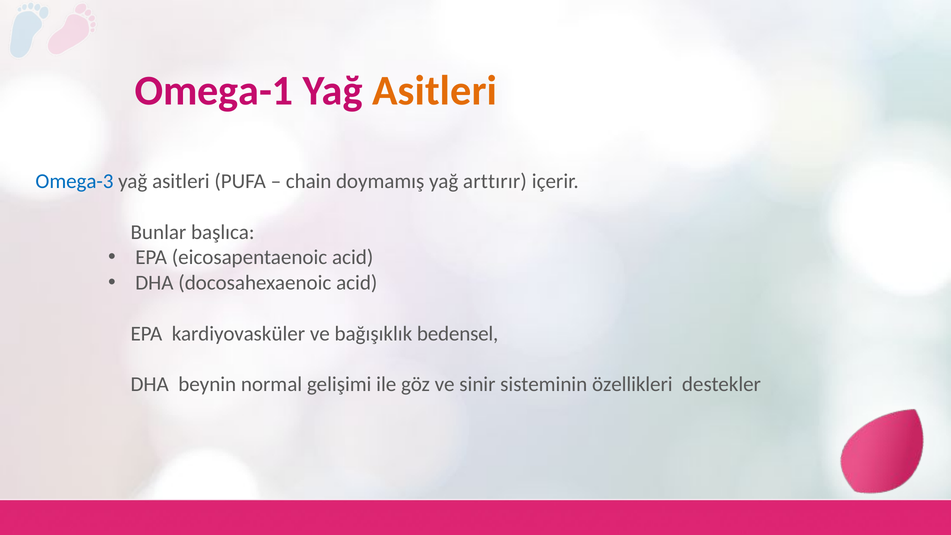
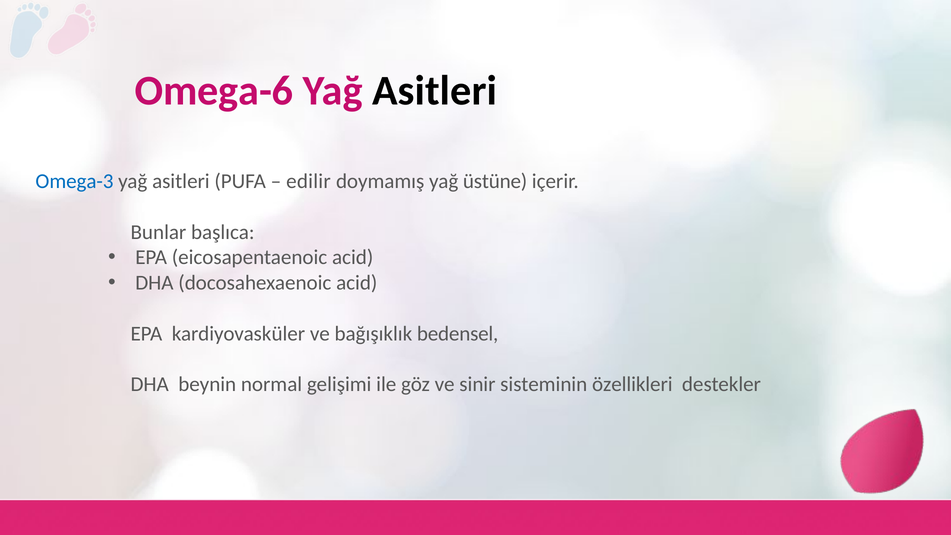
Omega-1: Omega-1 -> Omega-6 (214, 91)
Asitleri colour: orange -> black (435, 91)
chain: chain -> edilir (308, 181)
arttırır: arttırır -> üstüne (495, 181)
